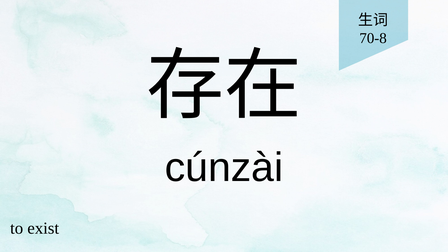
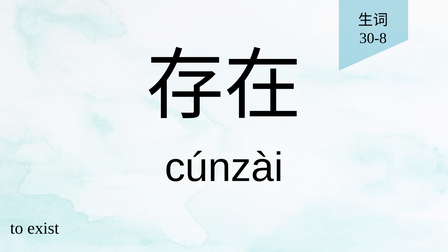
70-8: 70-8 -> 30-8 (373, 38)
